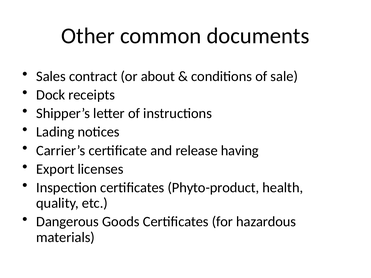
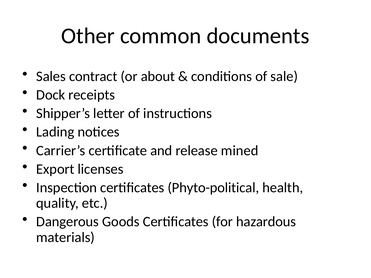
having: having -> mined (240, 151)
Phyto-product: Phyto-product -> Phyto-political (213, 188)
